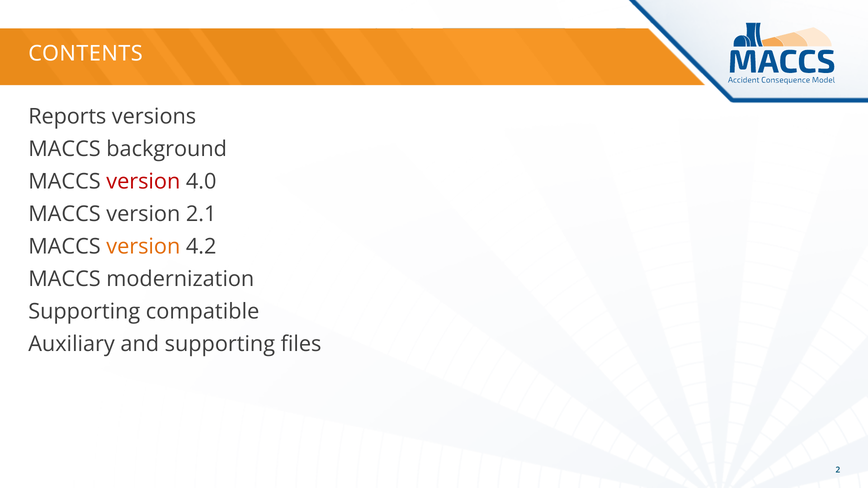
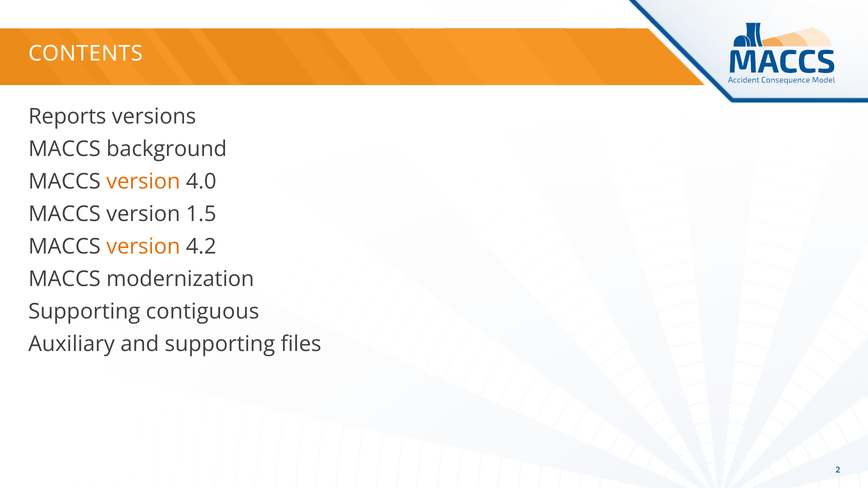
version colour: red -> orange (143, 182)
2.1: 2.1 -> 1.5 (201, 214)
compatible: compatible -> contiguous (203, 312)
